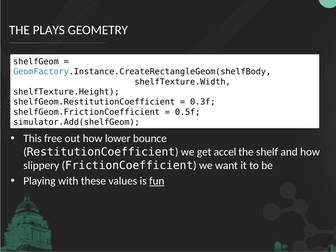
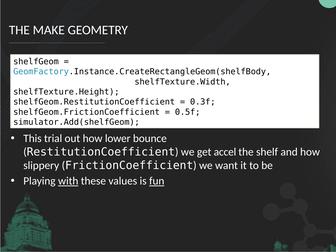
PLAYS: PLAYS -> MAKE (49, 30)
free: free -> trial (53, 138)
with underline: none -> present (68, 181)
